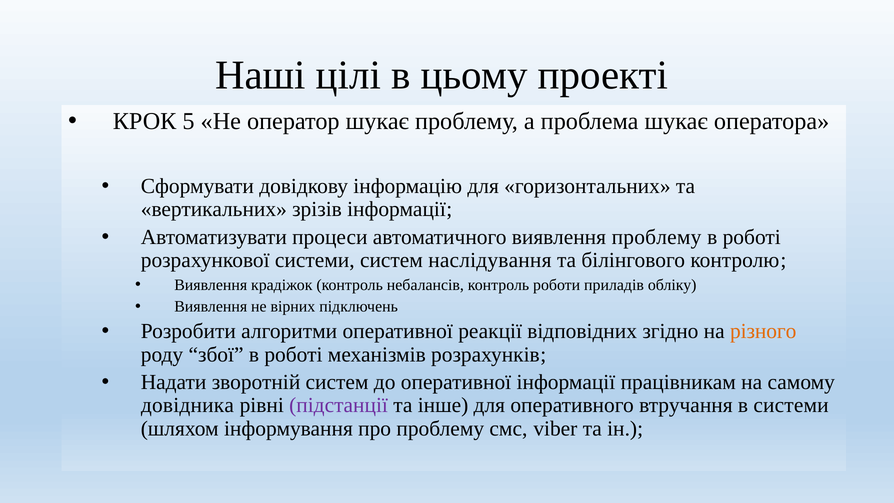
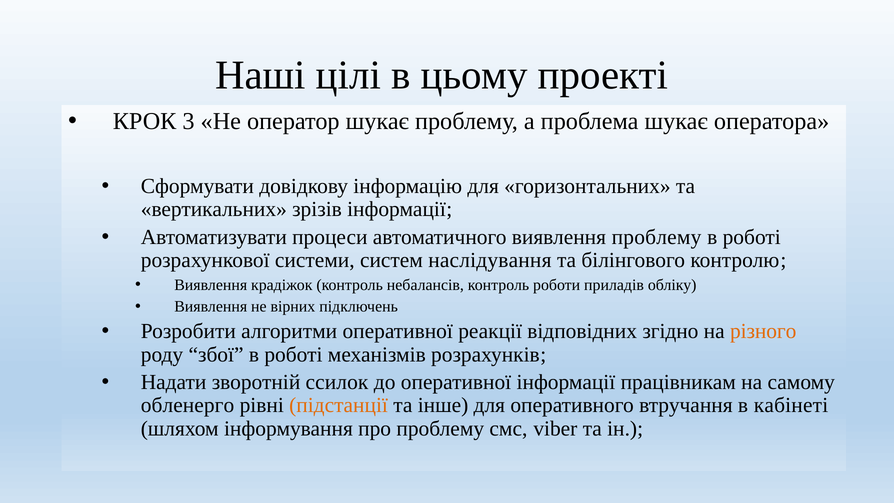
5: 5 -> 3 (188, 121)
зворотній систем: систем -> ссилок (337, 382)
довідника: довідника -> обленерго (188, 405)
підстанції colour: purple -> orange (339, 405)
в системи: системи -> кабінеті (791, 405)
